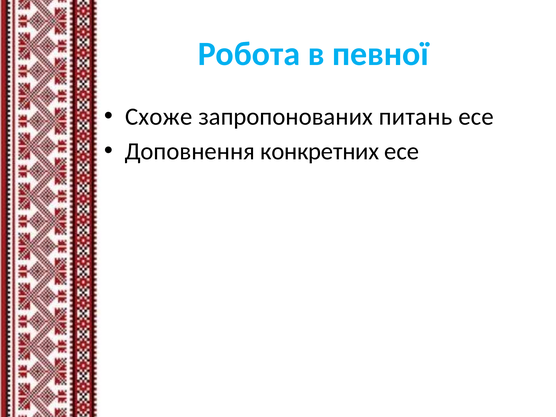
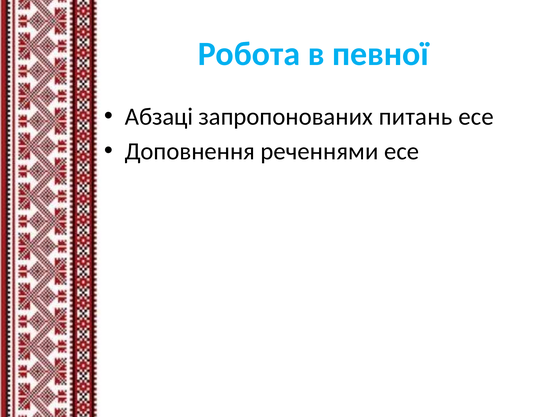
Схоже: Схоже -> Абзаці (159, 117)
конкретних: конкретних -> реченнями (319, 151)
